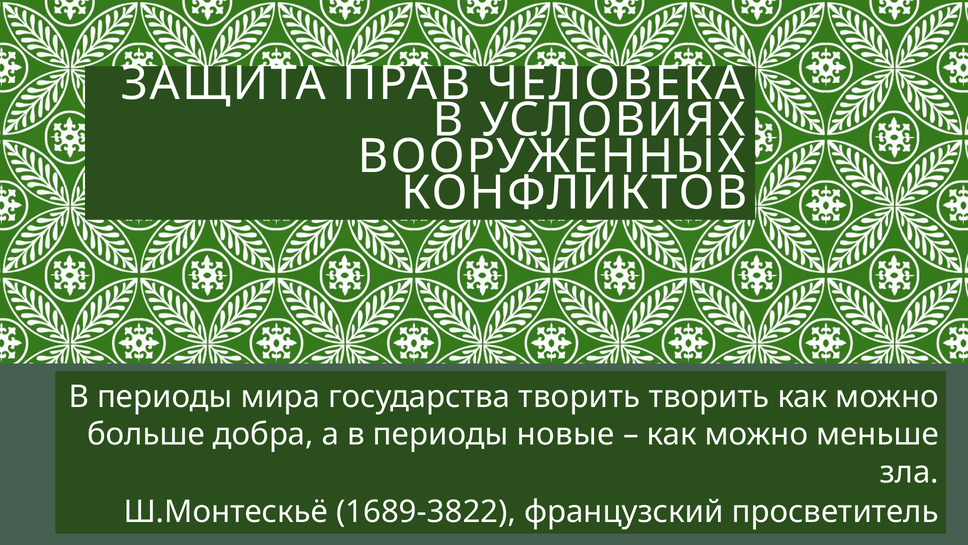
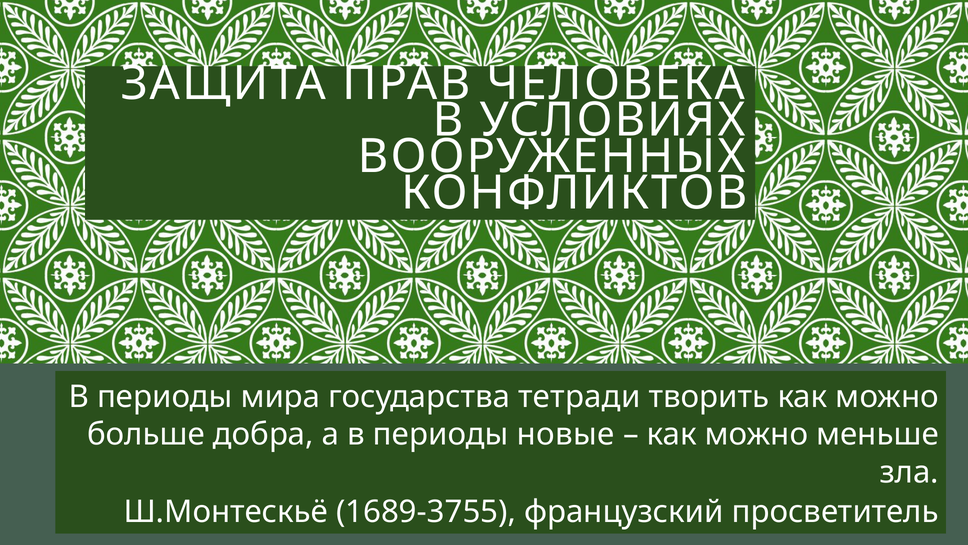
государства творить: творить -> тетради (579, 397)
1689-3822: 1689-3822 -> 1689-3755 (426, 511)
